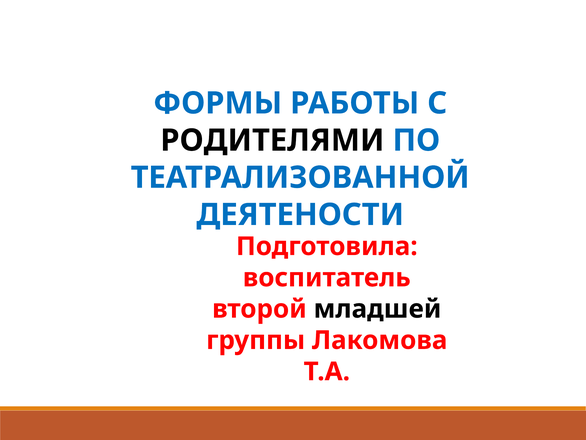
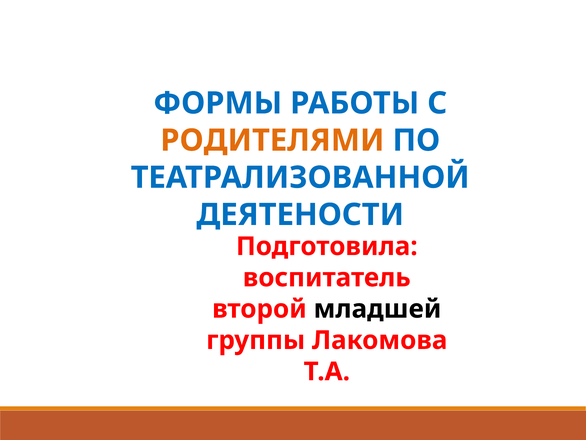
РОДИТЕЛЯМИ colour: black -> orange (272, 140)
